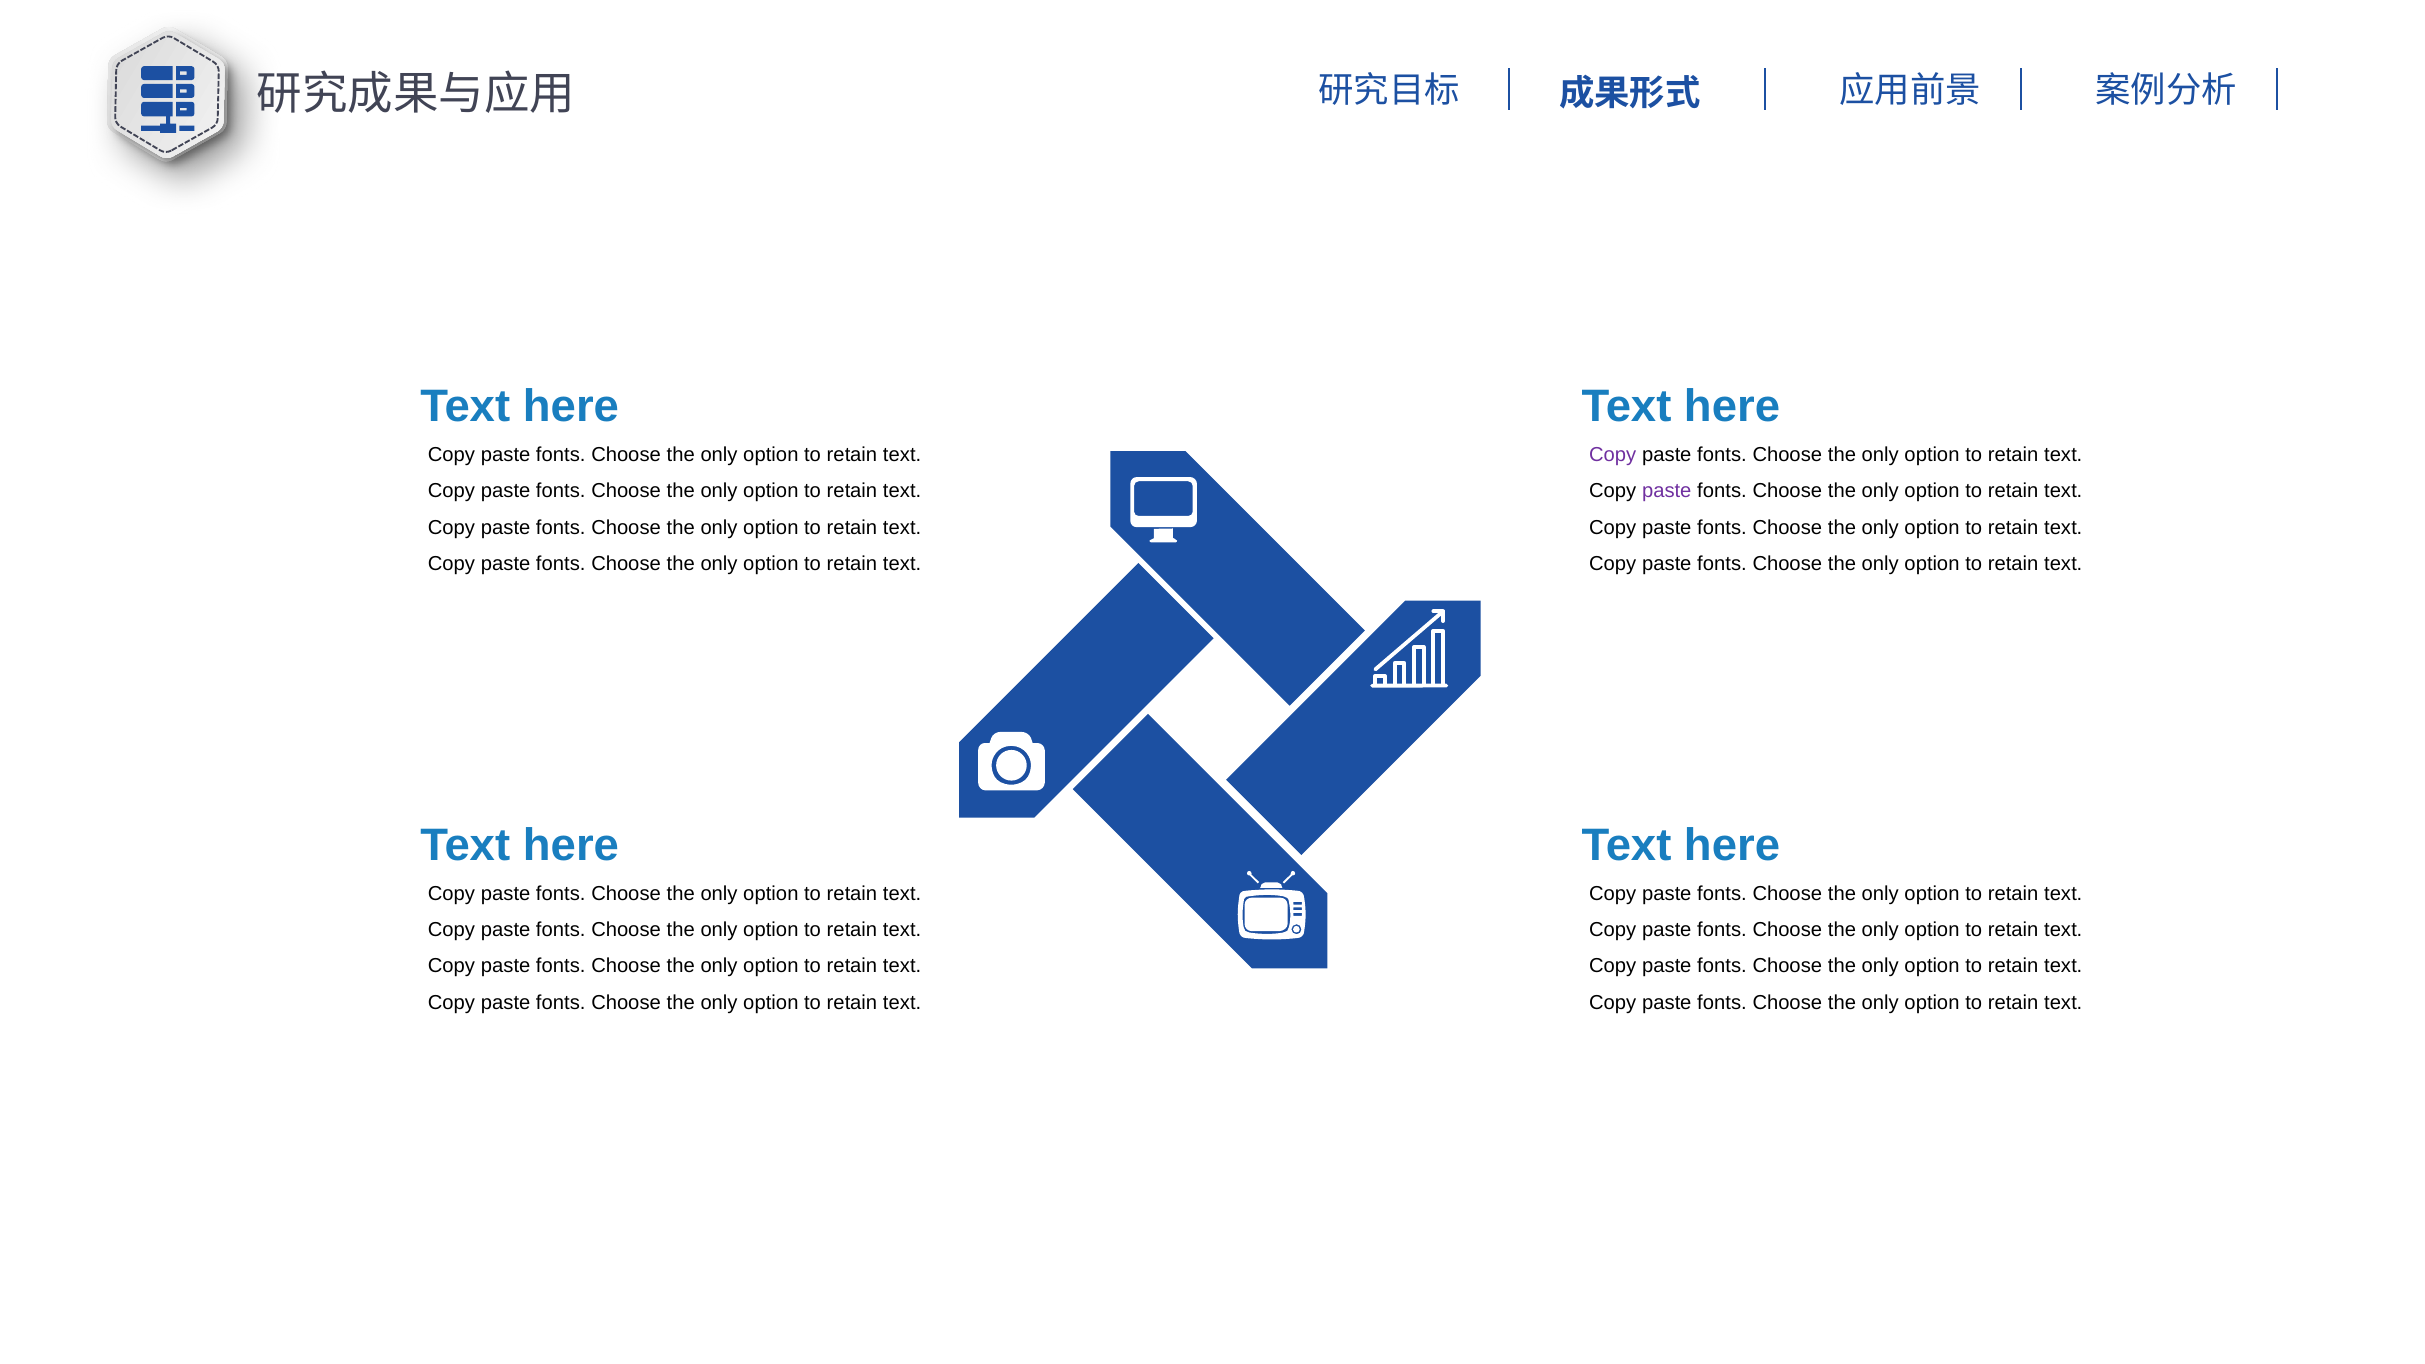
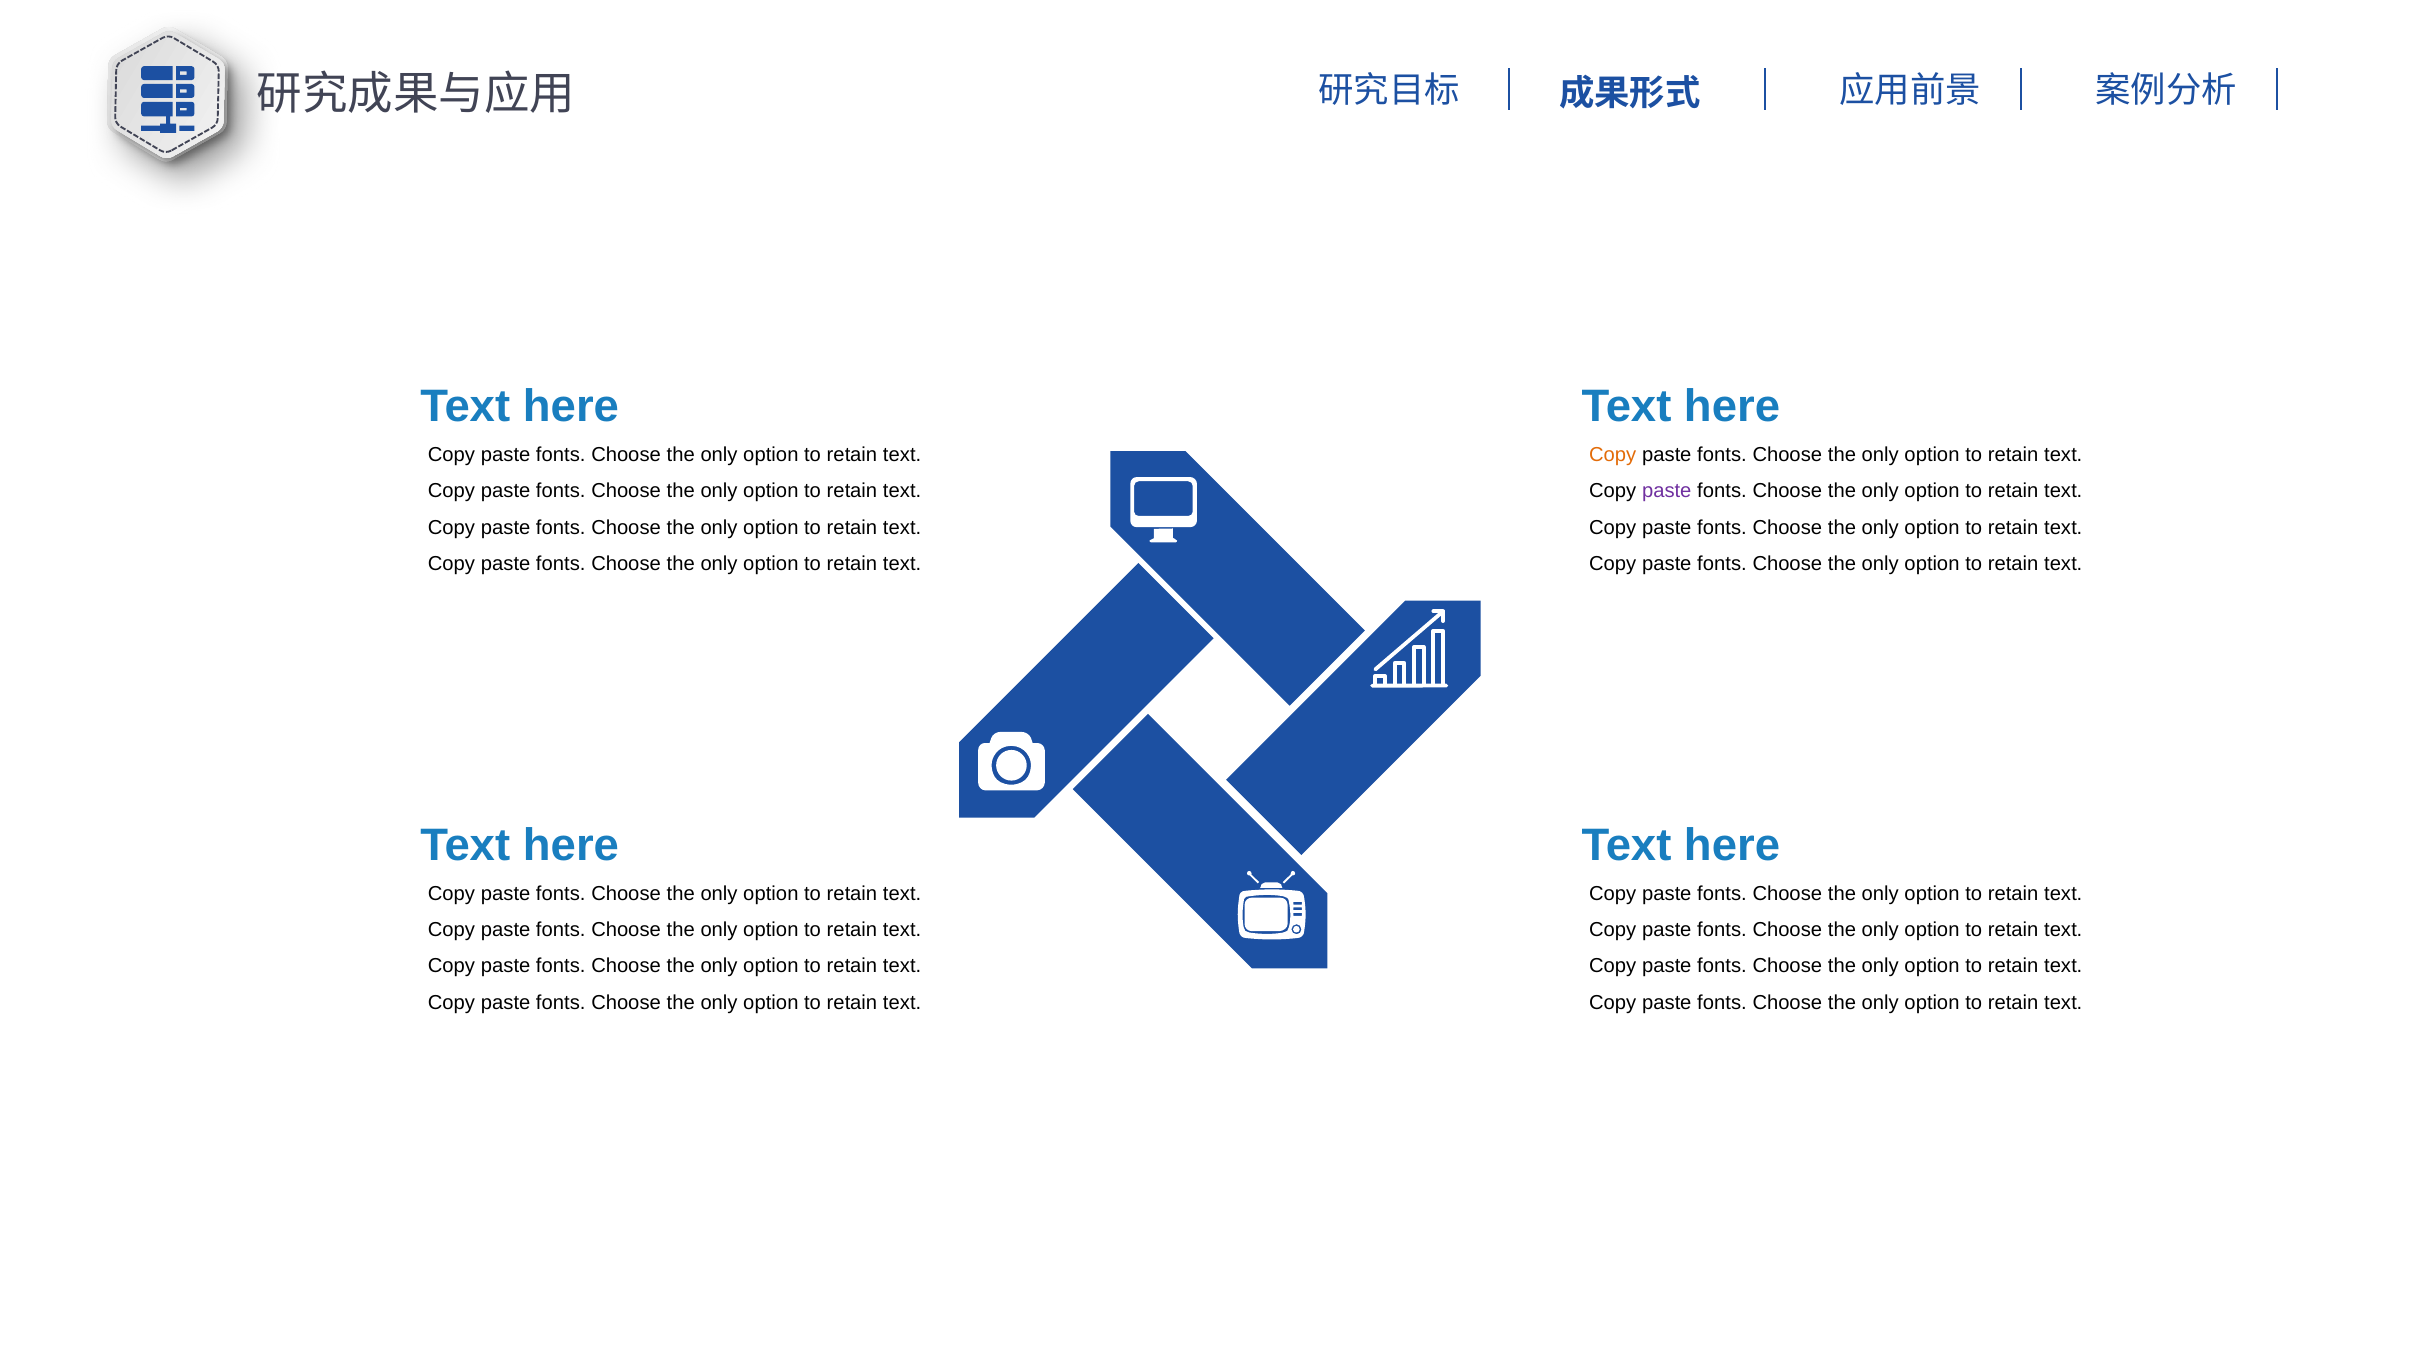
Copy colour: purple -> orange (1613, 455)
